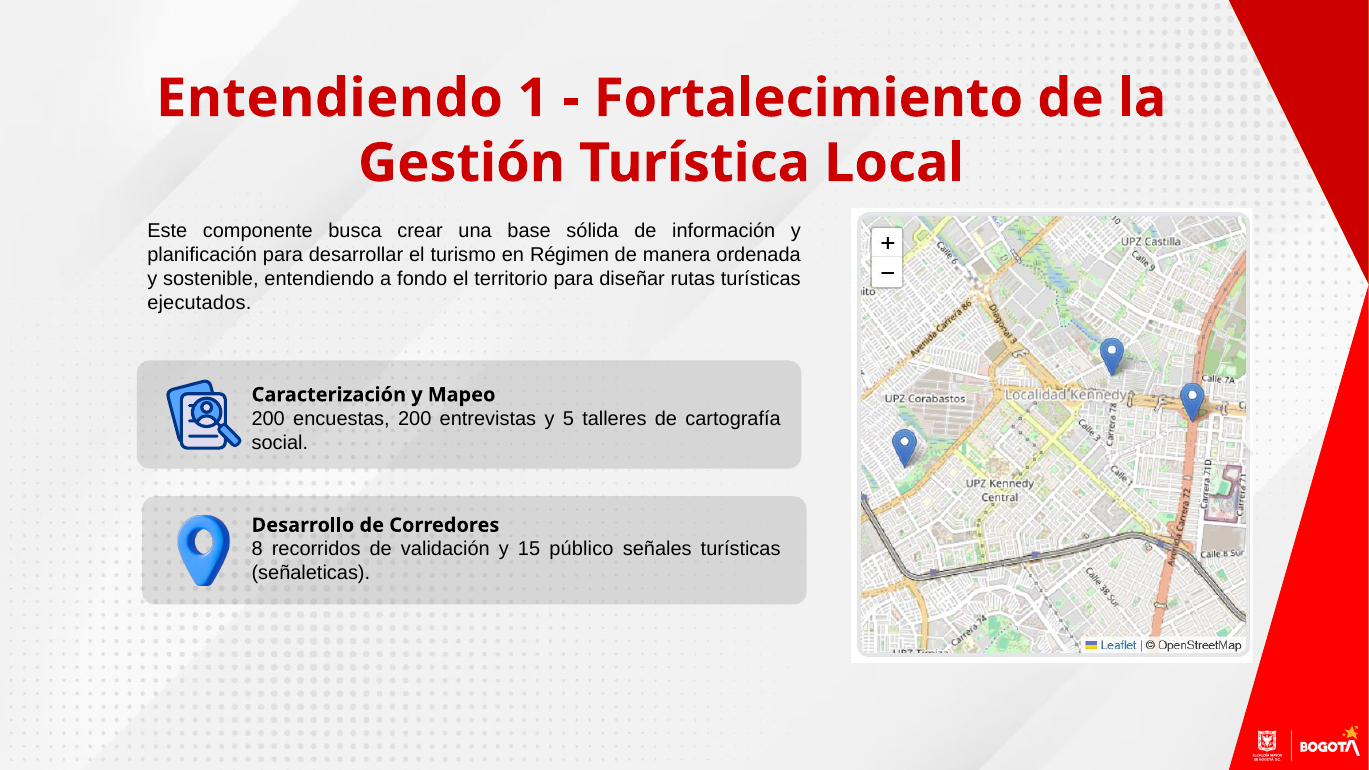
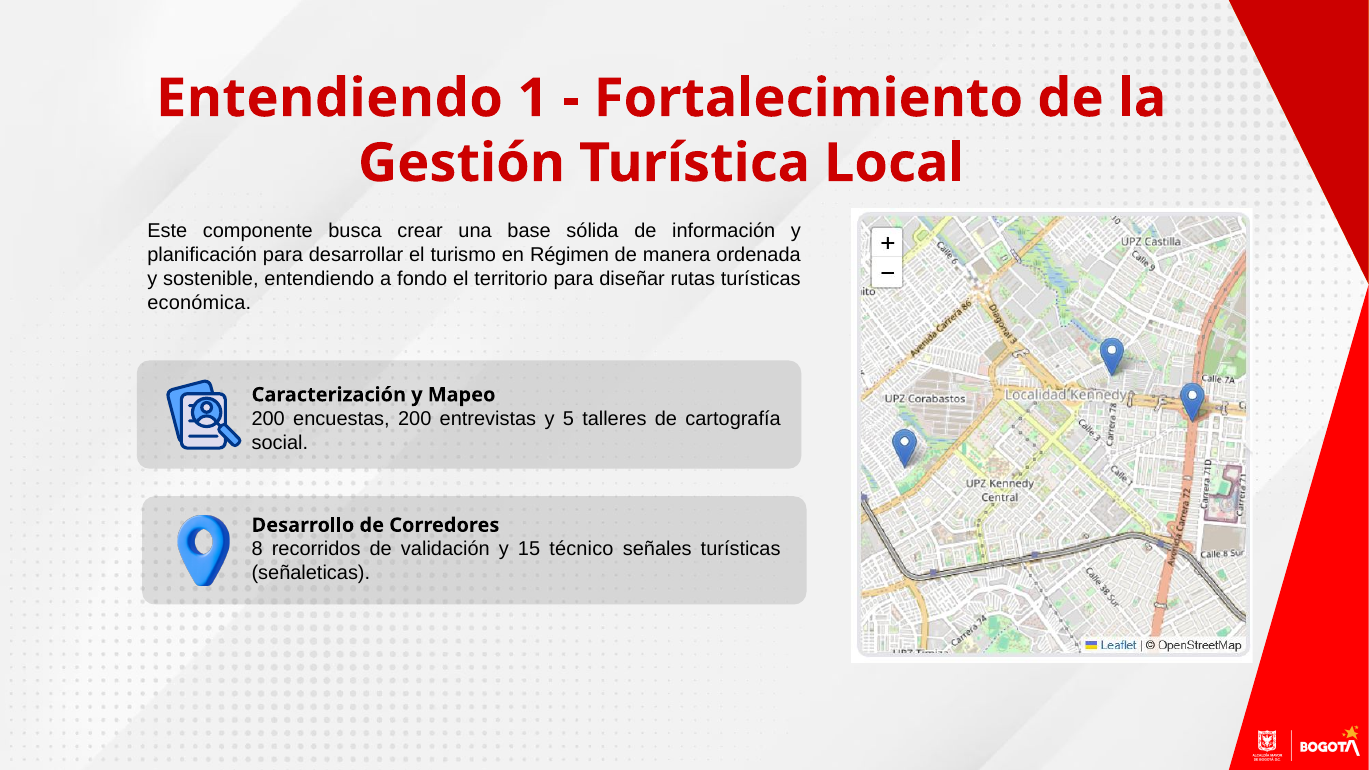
ejecutados: ejecutados -> económica (199, 303)
público: público -> técnico (581, 549)
